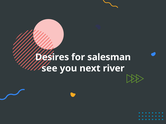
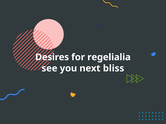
salesman: salesman -> regelialia (109, 57)
river: river -> bliss (114, 69)
